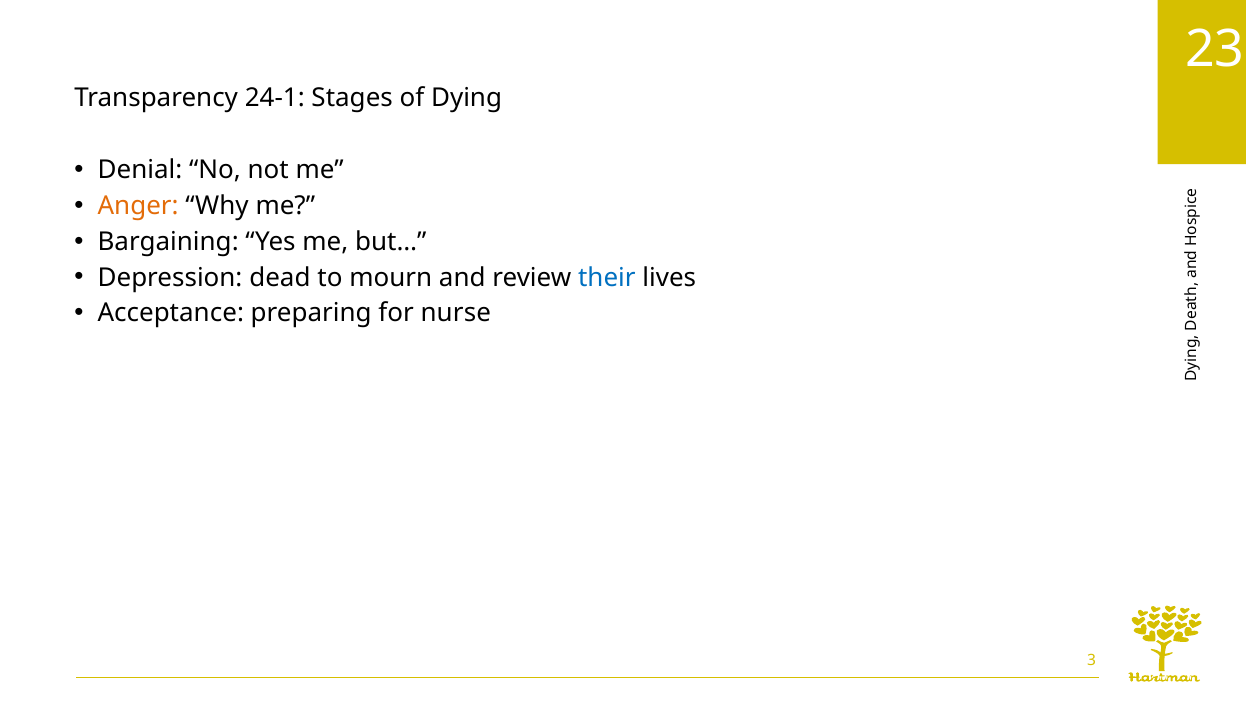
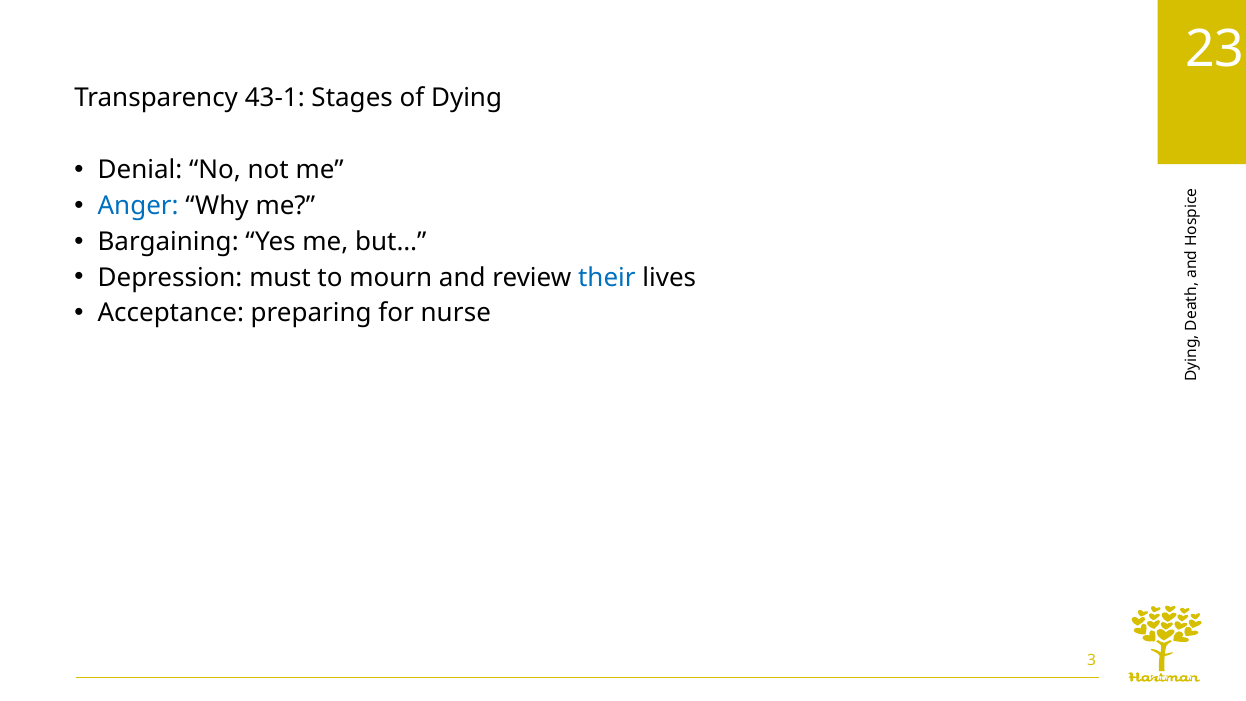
24-1: 24-1 -> 43-1 (275, 98)
Anger colour: orange -> blue (138, 206)
dead: dead -> must (280, 277)
